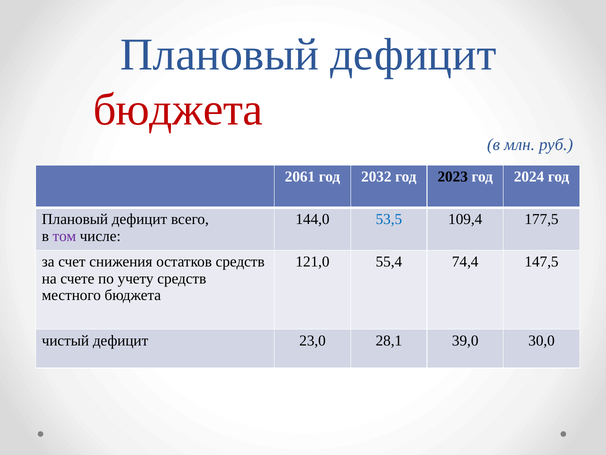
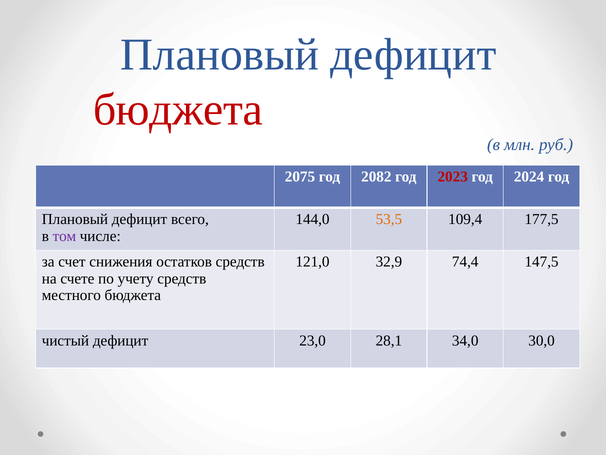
2061: 2061 -> 2075 (300, 177)
2032: 2032 -> 2082 (376, 177)
2023 colour: black -> red (453, 177)
53,5 colour: blue -> orange (389, 219)
55,4: 55,4 -> 32,9 (389, 262)
39,0: 39,0 -> 34,0 (465, 340)
